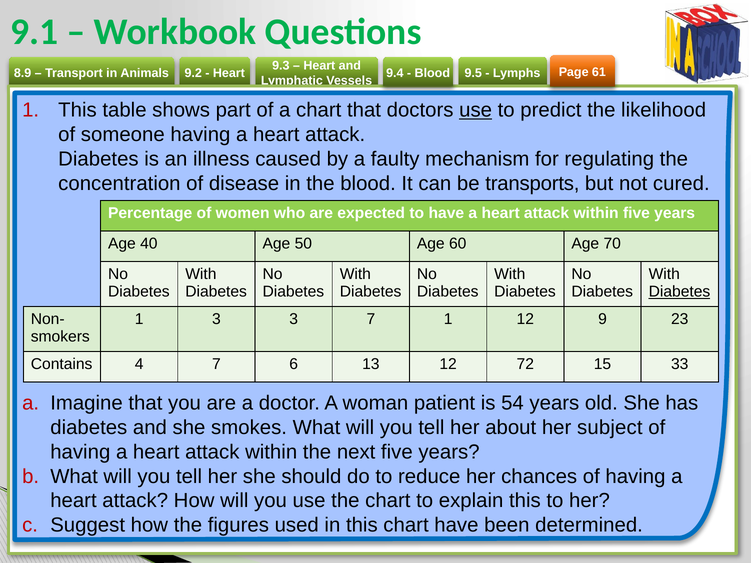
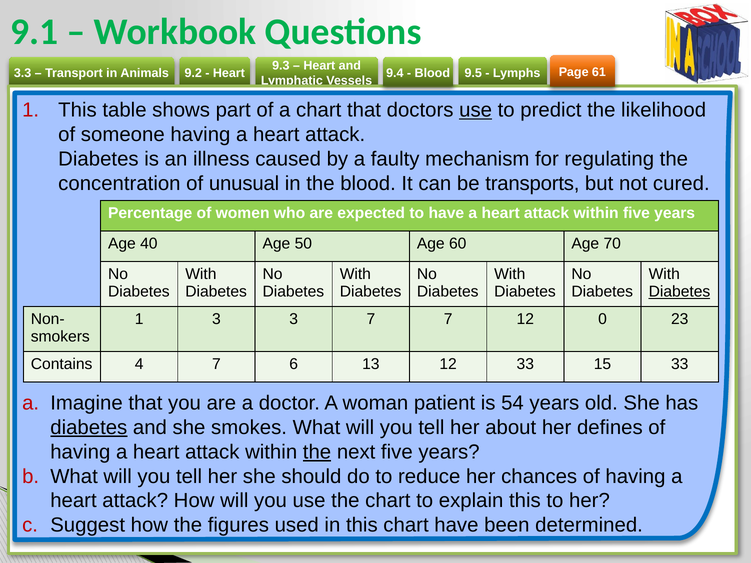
8.9: 8.9 -> 3.3 (23, 73)
disease: disease -> unusual (244, 184)
7 1: 1 -> 7 (448, 319)
9: 9 -> 0 (603, 319)
12 72: 72 -> 33 (525, 364)
diabetes underline: none -> present (89, 428)
subject: subject -> defines (610, 428)
the underline: none -> present (317, 452)
